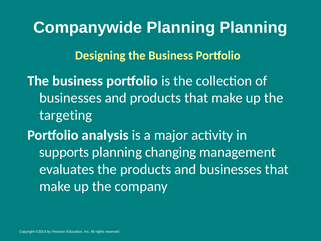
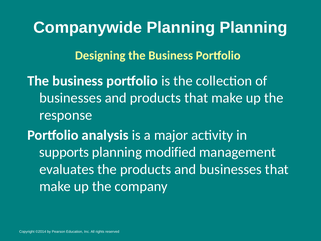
targeting: targeting -> response (66, 115)
changing: changing -> modified (171, 152)
